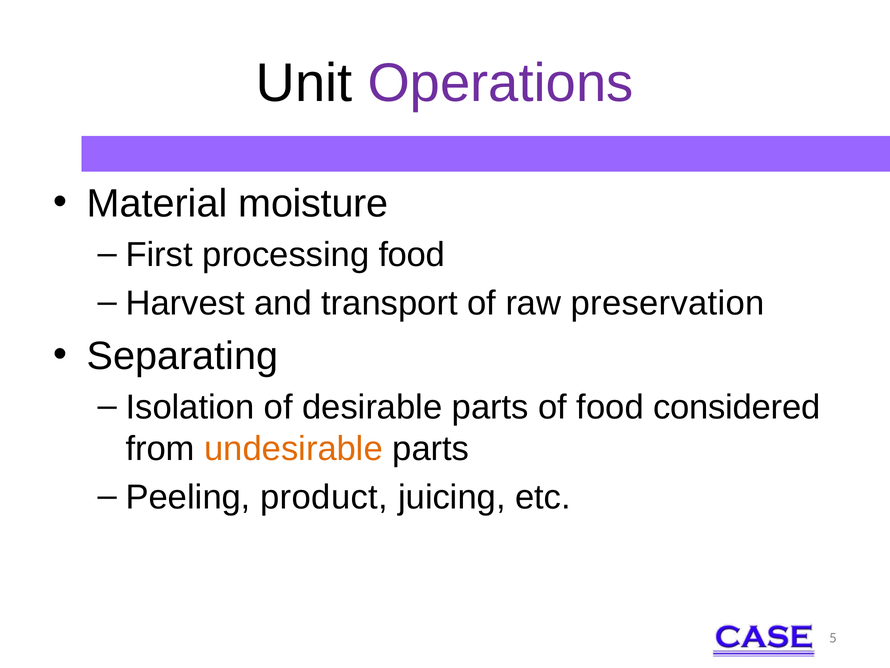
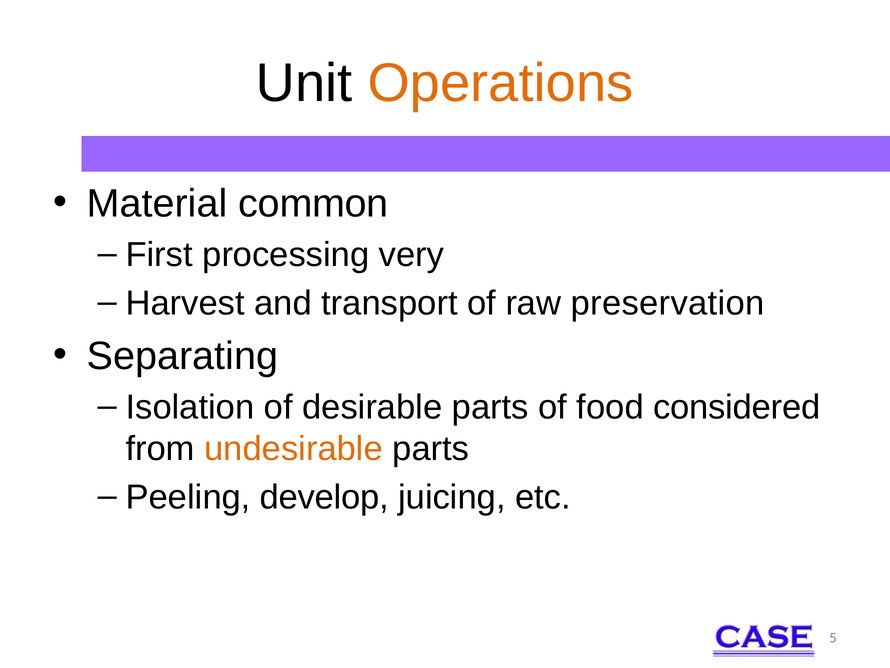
Operations colour: purple -> orange (501, 83)
moisture: moisture -> common (313, 203)
processing food: food -> very (412, 254)
product: product -> develop (324, 497)
